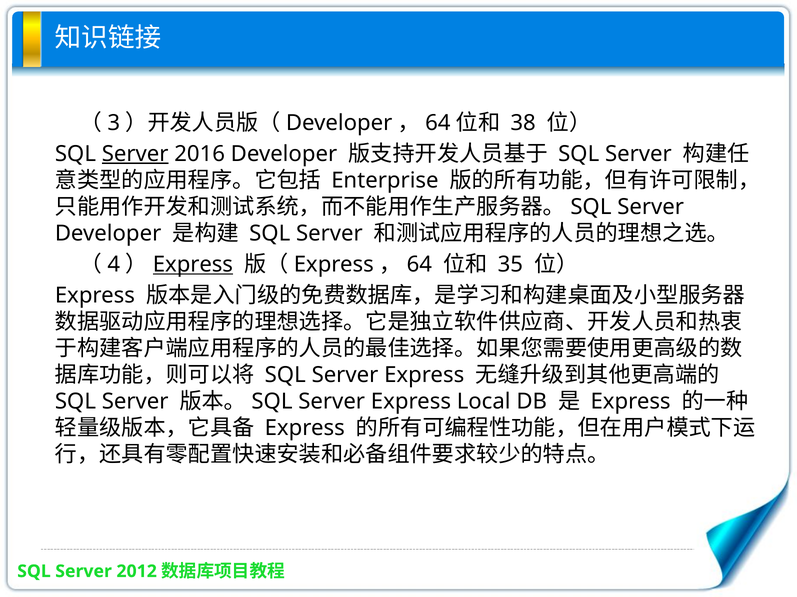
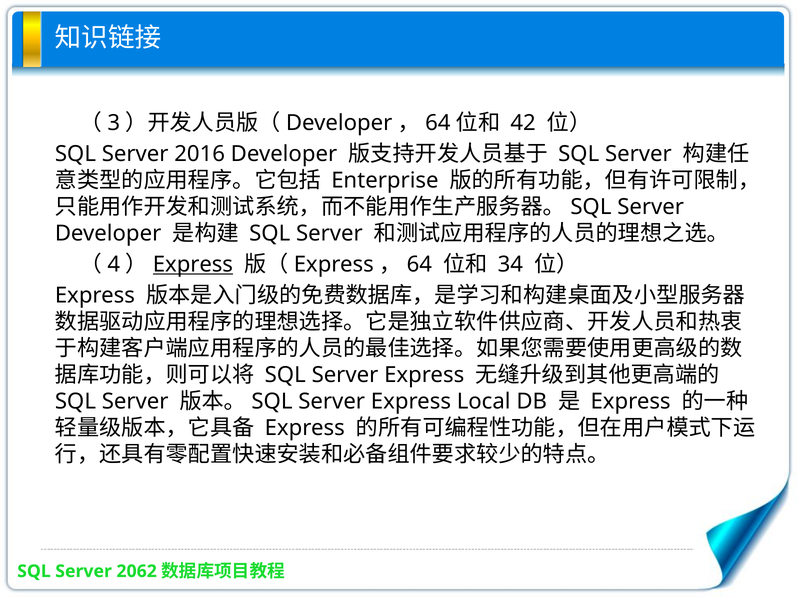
38: 38 -> 42 (523, 123)
Server underline: present -> none (135, 154)
35: 35 -> 34 (510, 265)
2012: 2012 -> 2062 (137, 572)
